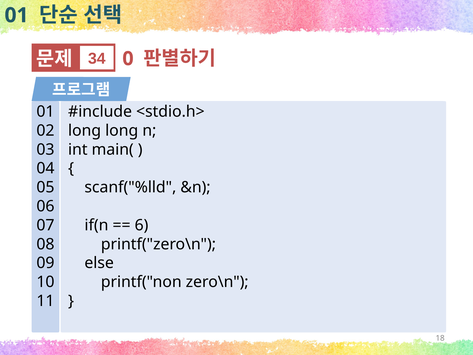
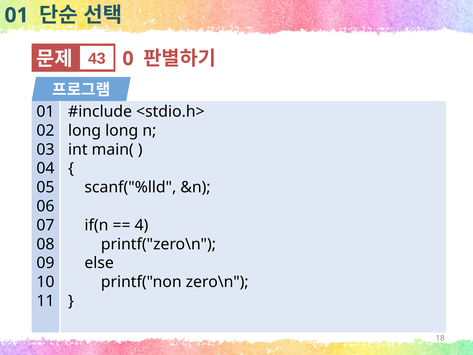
34: 34 -> 43 (97, 59)
6: 6 -> 4 (141, 225)
